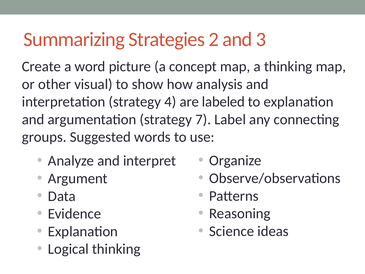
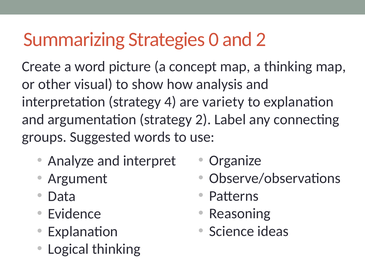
2: 2 -> 0 (214, 39)
and 3: 3 -> 2 (261, 39)
labeled: labeled -> variety (223, 102)
strategy 7: 7 -> 2 (203, 119)
